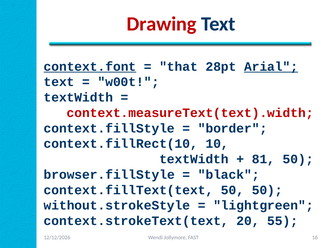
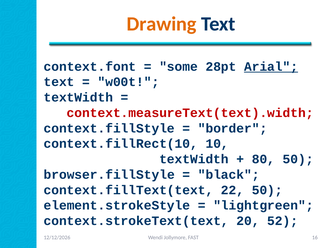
Drawing colour: red -> orange (162, 24)
context.font underline: present -> none (90, 67)
that: that -> some (179, 67)
81: 81 -> 80 (263, 159)
context.fillText(text 50: 50 -> 22 (233, 190)
without.strokeStyle: without.strokeStyle -> element.strokeStyle (117, 206)
55: 55 -> 52 (283, 221)
